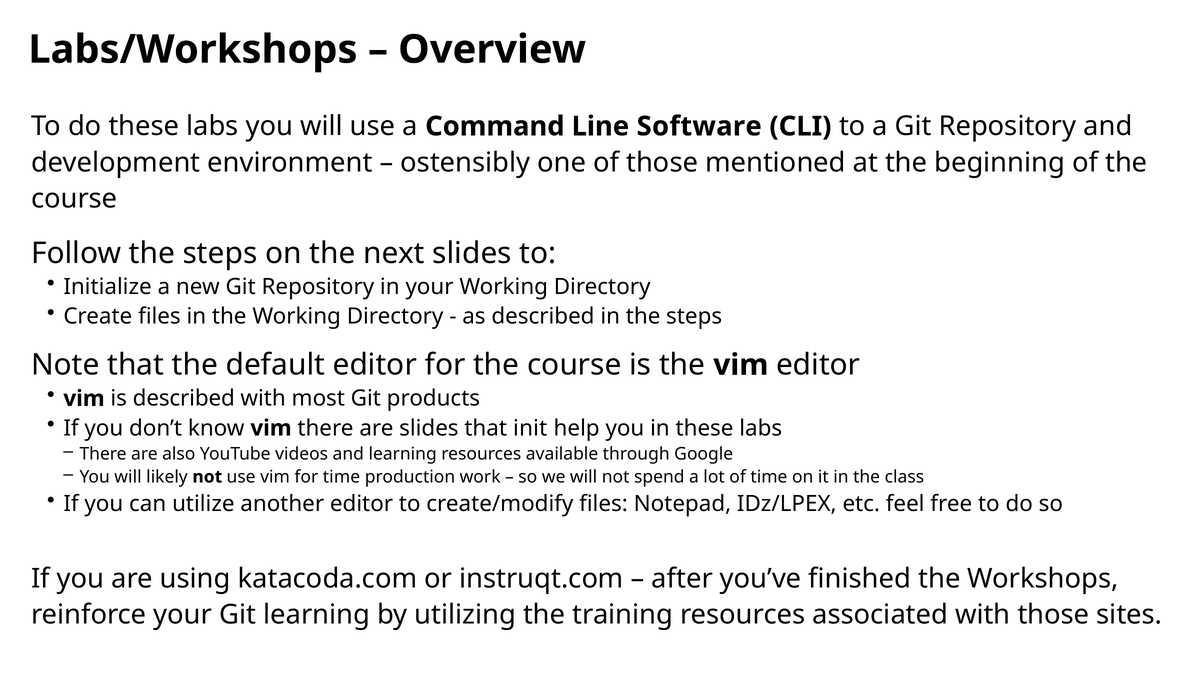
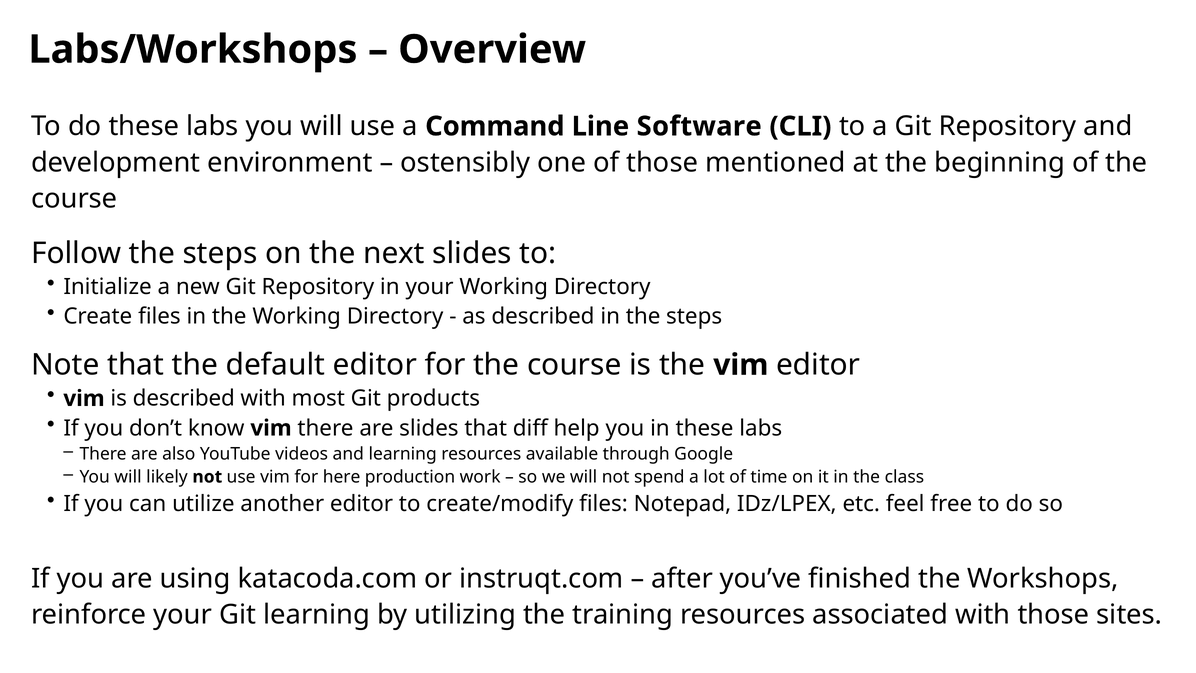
init: init -> diff (530, 428)
for time: time -> here (342, 477)
